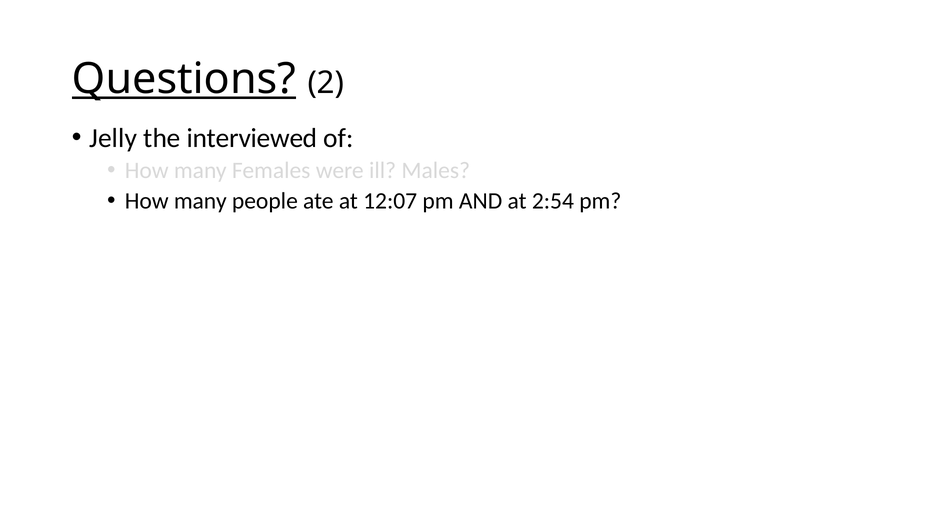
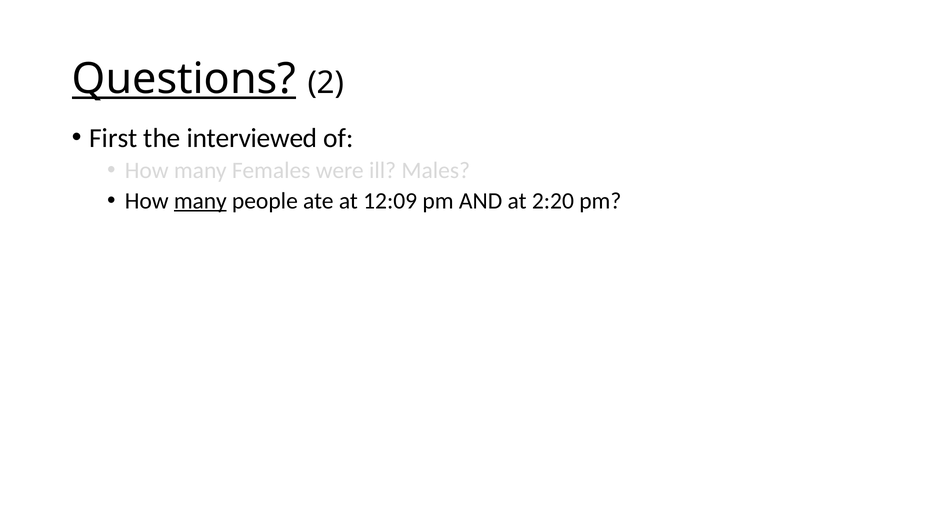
Jelly: Jelly -> First (113, 138)
many underline: none -> present (200, 201)
12:07: 12:07 -> 12:09 (390, 201)
2:54: 2:54 -> 2:20 (553, 201)
